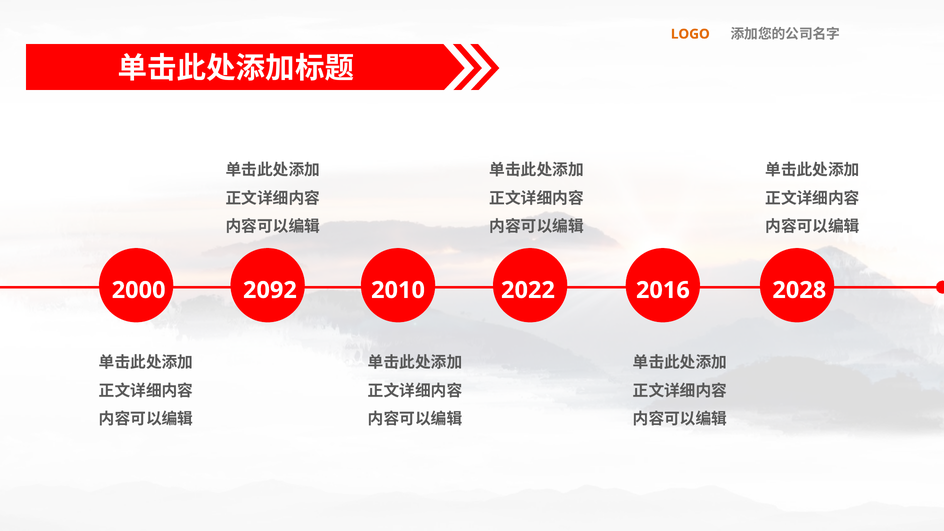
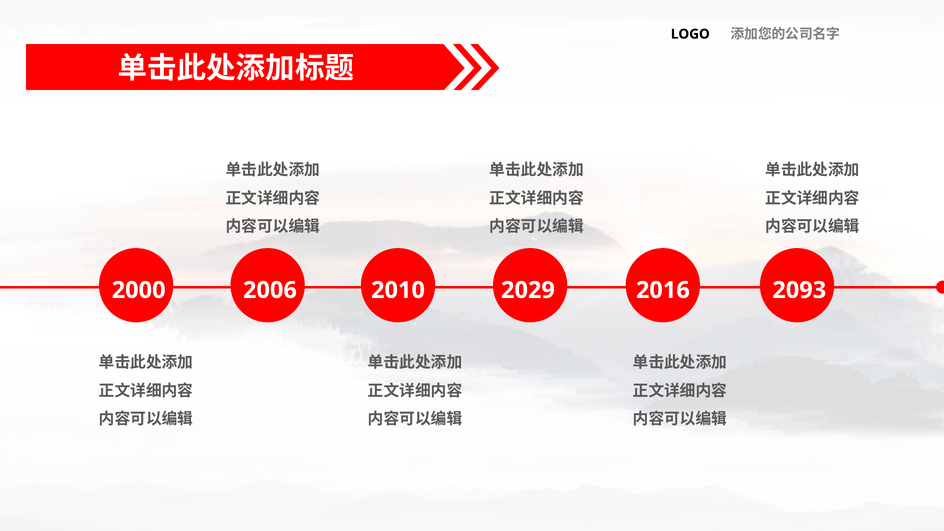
LOGO colour: orange -> black (690, 34)
2092: 2092 -> 2006 (270, 290)
2022: 2022 -> 2029 (528, 290)
2028: 2028 -> 2093 (799, 290)
